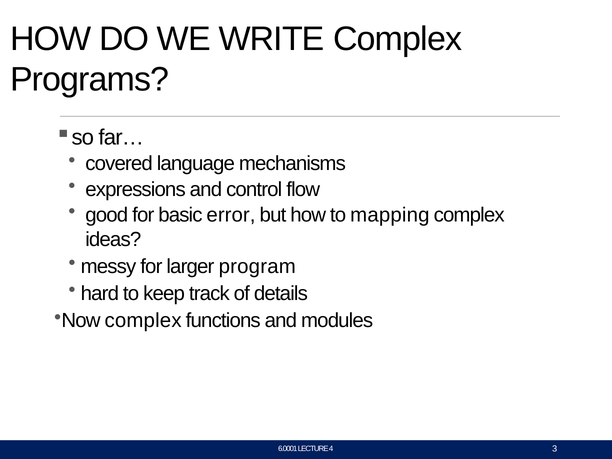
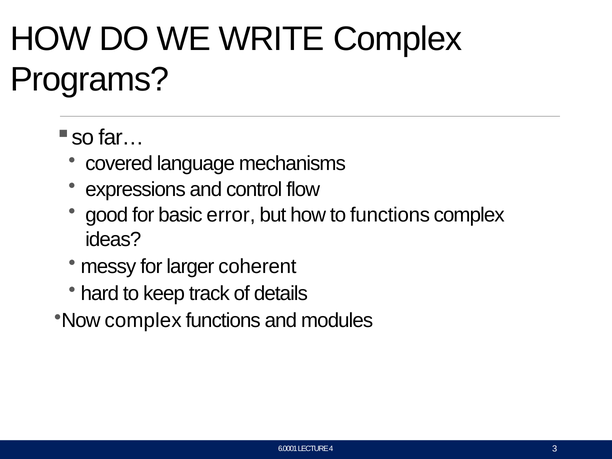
to mapping: mapping -> functions (390, 215)
program: program -> coherent (257, 266)
